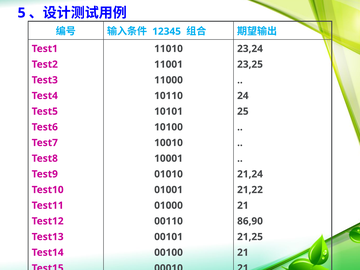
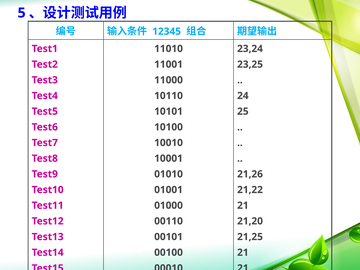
21,24: 21,24 -> 21,26 (250, 174)
86,90: 86,90 -> 21,20 (250, 221)
